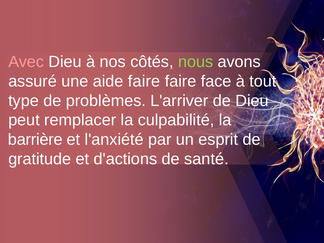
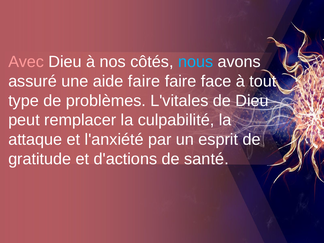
nous colour: light green -> light blue (196, 62)
L'arriver: L'arriver -> L'vitales (179, 101)
barrière: barrière -> attaque (35, 140)
